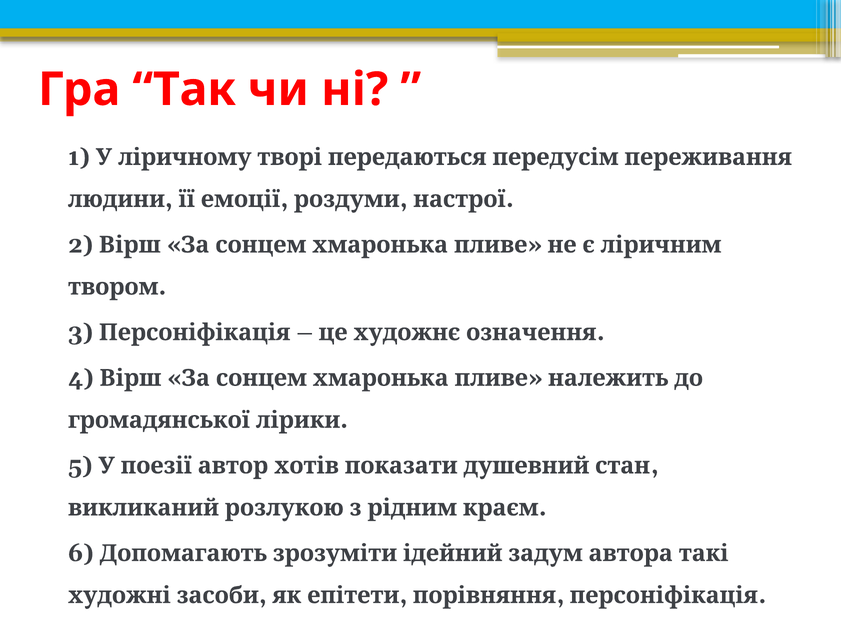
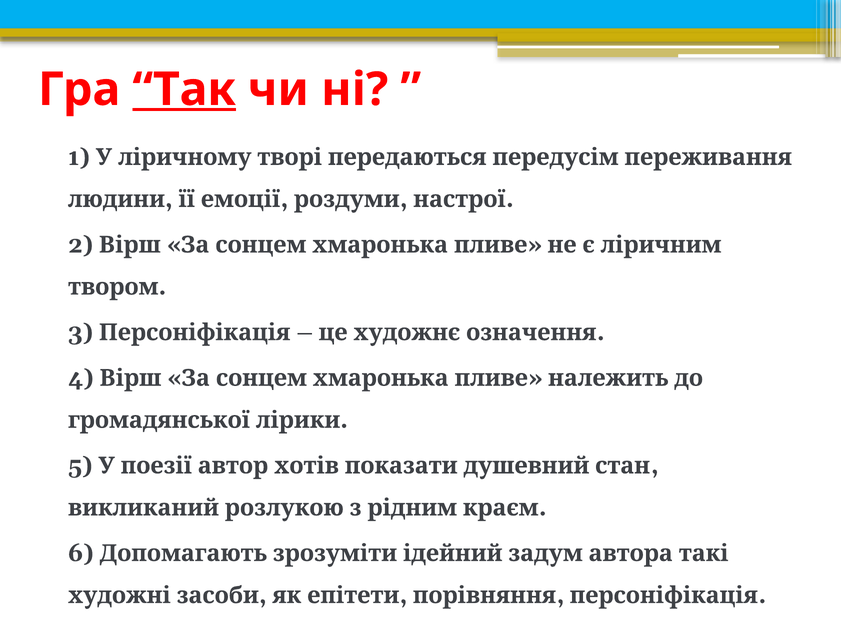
Так underline: none -> present (184, 90)
